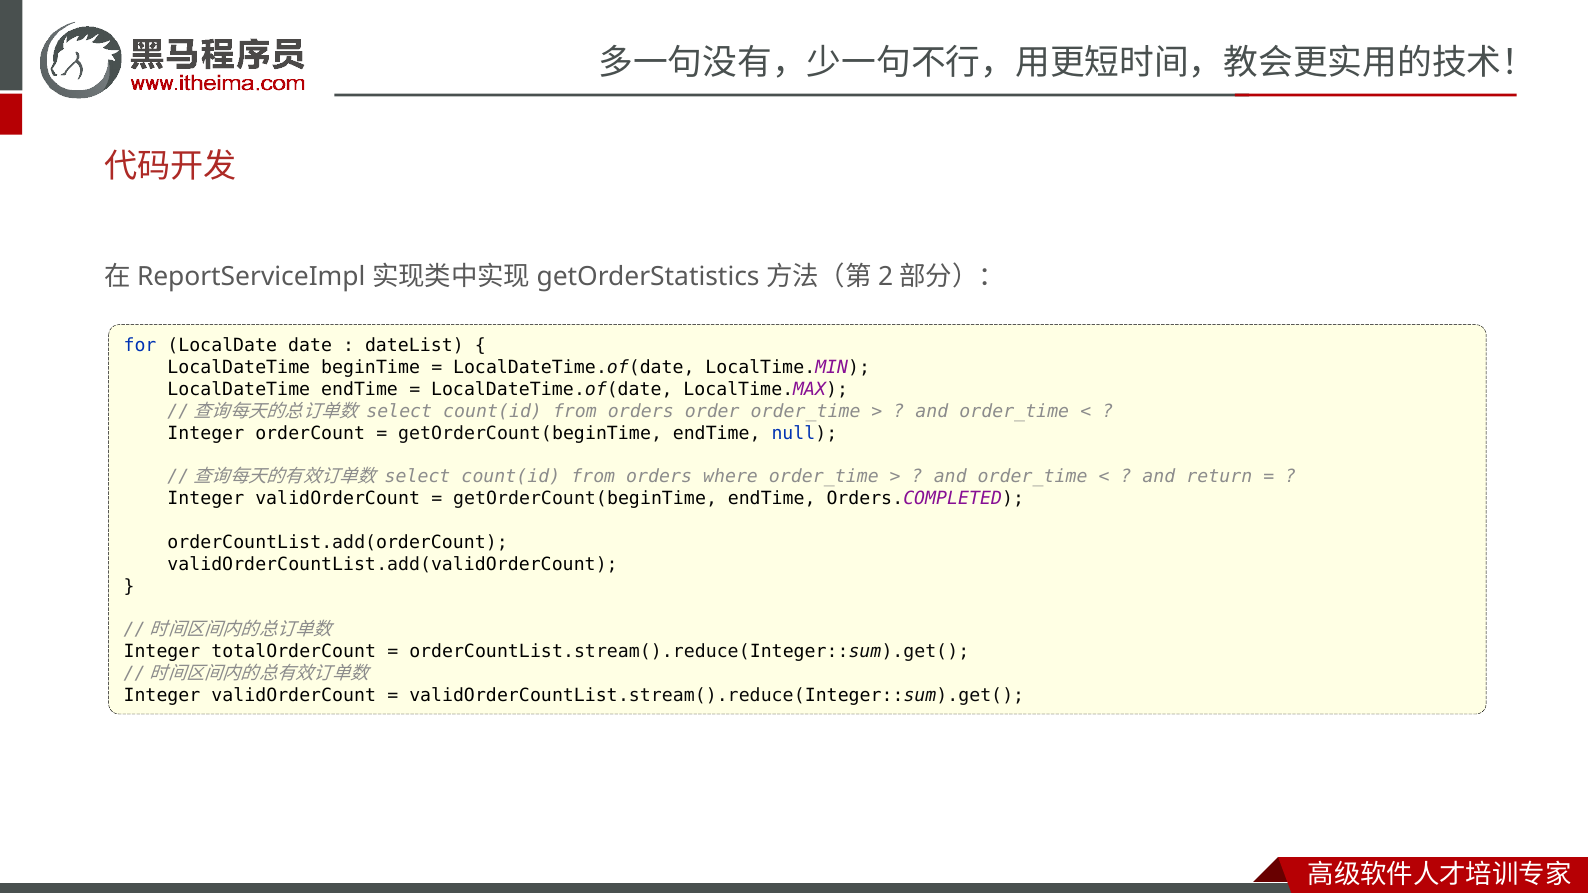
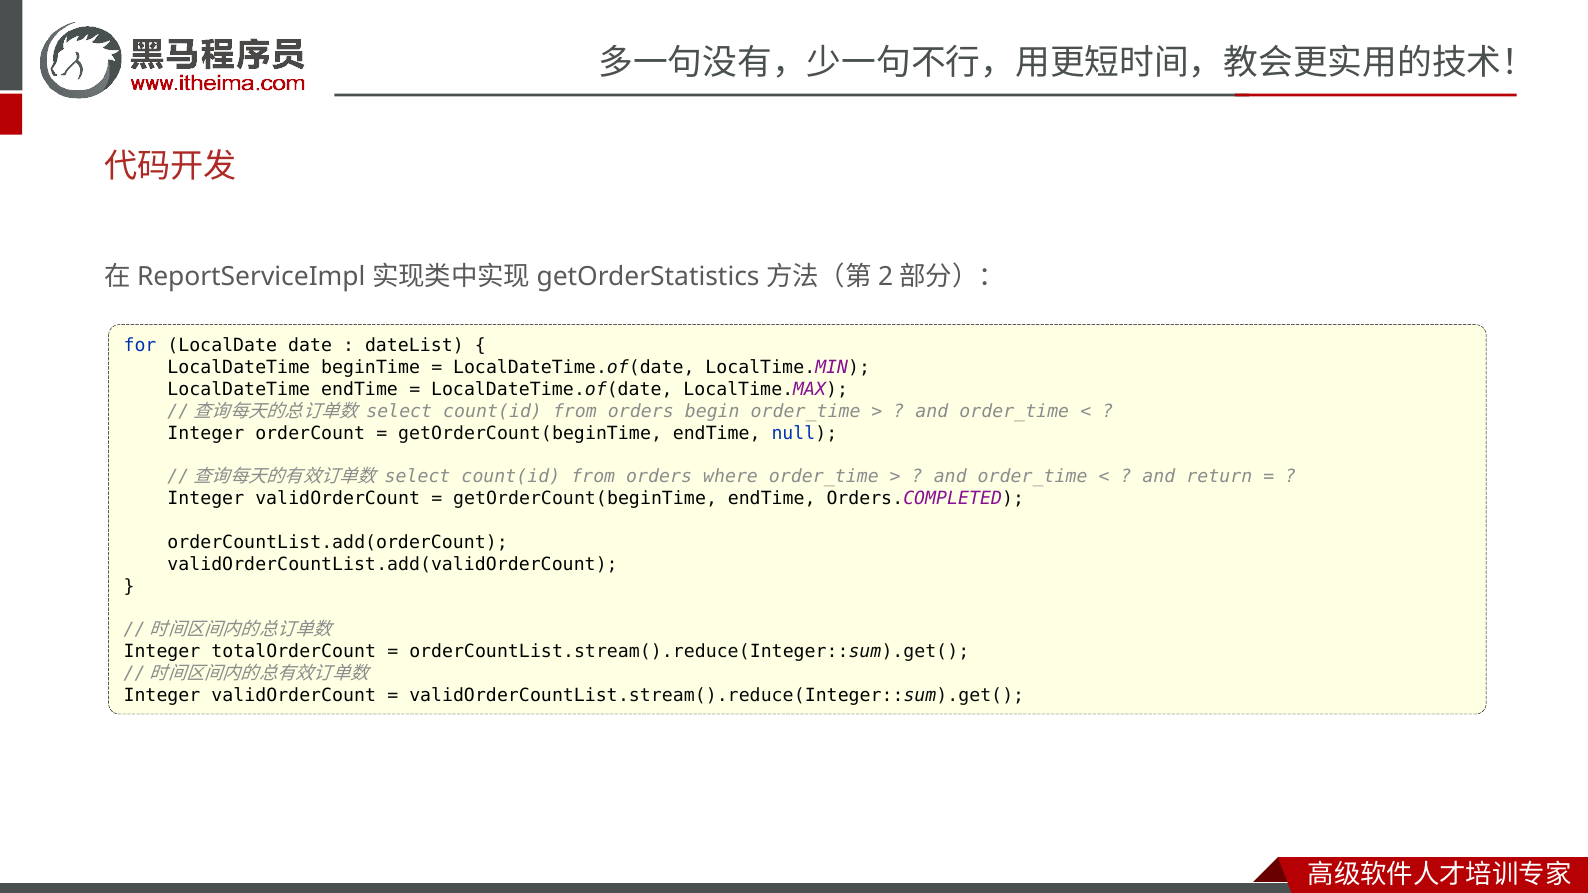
order: order -> begin (712, 411)
